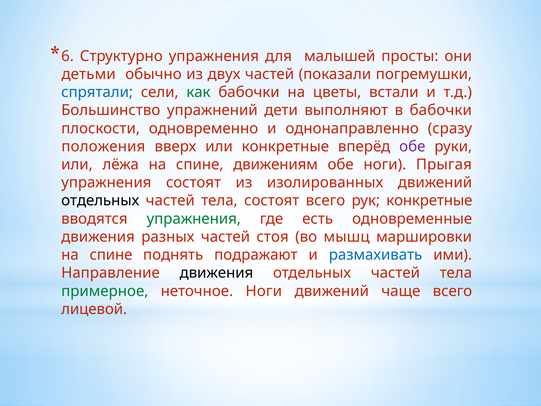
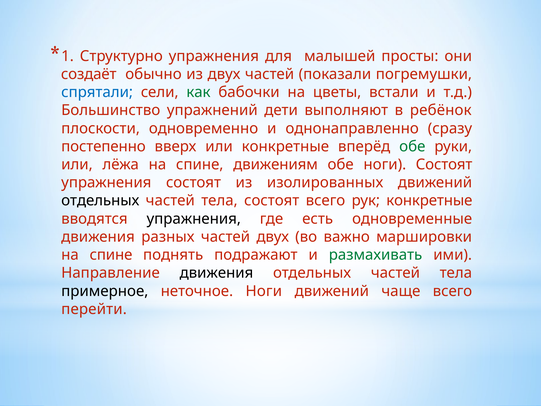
6: 6 -> 1 (68, 56)
детьми: детьми -> создаёт (89, 74)
в бабочки: бабочки -> ребёнок (441, 110)
положения: положения -> постепенно (103, 146)
обе colour: purple -> green (412, 146)
ноги Прыгая: Прыгая -> Состоят (444, 164)
упражнения colour: green -> black (194, 219)
частей стоя: стоя -> двух (273, 237)
мышц: мышц -> важно (347, 237)
размахивать colour: blue -> green (376, 255)
примерное colour: green -> black (105, 291)
лицевой: лицевой -> перейти (94, 309)
